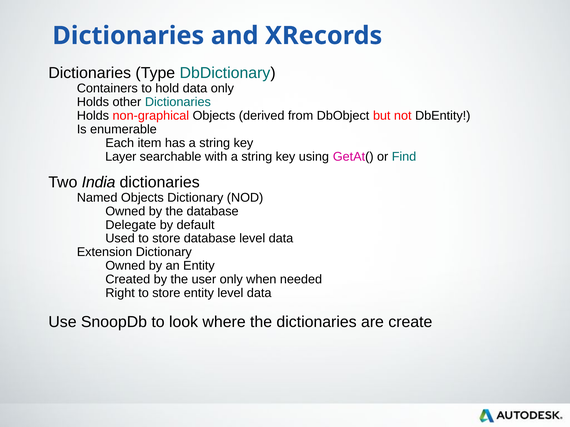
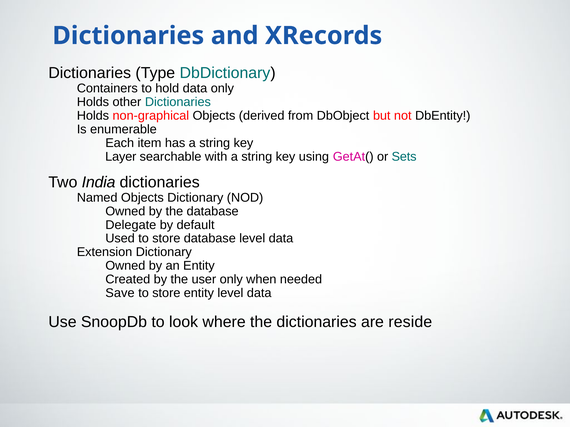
Find: Find -> Sets (404, 157)
Right: Right -> Save (120, 293)
create: create -> reside (410, 322)
